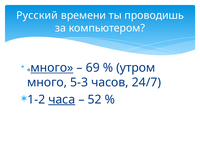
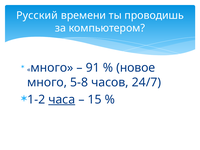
много underline: present -> none (52, 68)
69: 69 -> 91 (93, 68)
утром: утром -> новое (136, 68)
5-3: 5-3 -> 5-8 (79, 82)
52: 52 -> 15 (95, 99)
